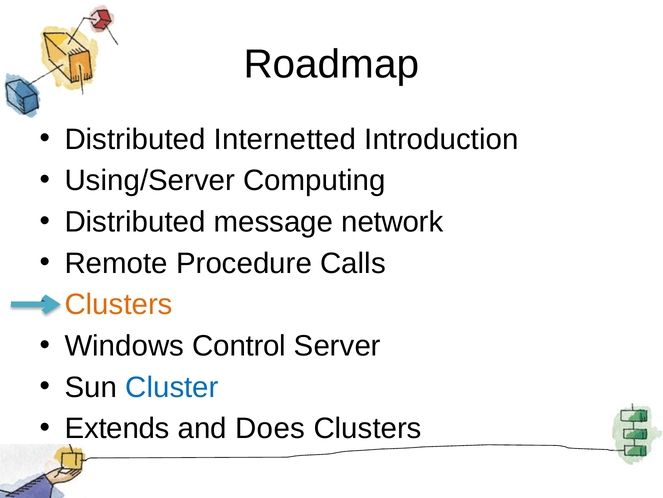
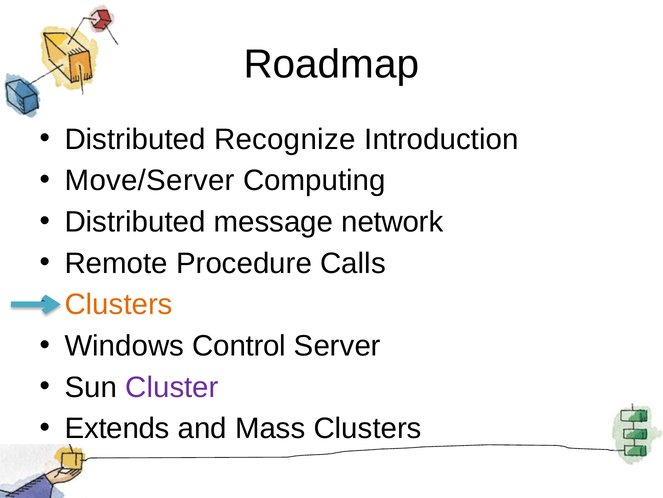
Internetted: Internetted -> Recognize (285, 139)
Using/Server: Using/Server -> Move/Server (150, 180)
Cluster colour: blue -> purple (172, 387)
Does: Does -> Mass (270, 428)
